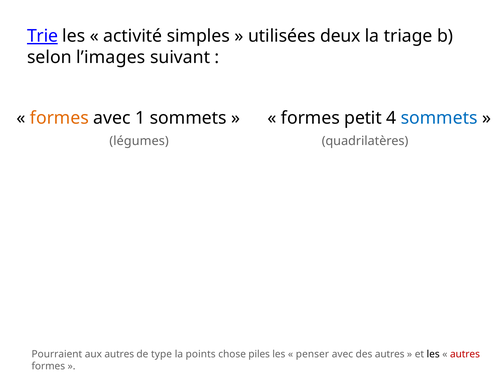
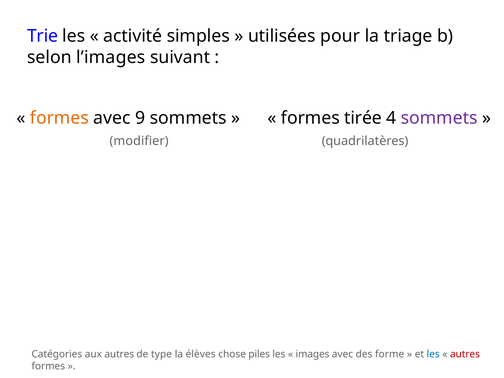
Trie underline: present -> none (43, 36)
deux: deux -> pour (340, 36)
1: 1 -> 9 (140, 118)
petit: petit -> tirée (363, 118)
sommets colour: blue -> purple (439, 118)
légumes: légumes -> modifier (139, 141)
Pourraient: Pourraient -> Catégories (57, 354)
points: points -> élèves (201, 354)
penser: penser -> images (313, 354)
des autres: autres -> forme (390, 354)
les colour: black -> blue (433, 354)
